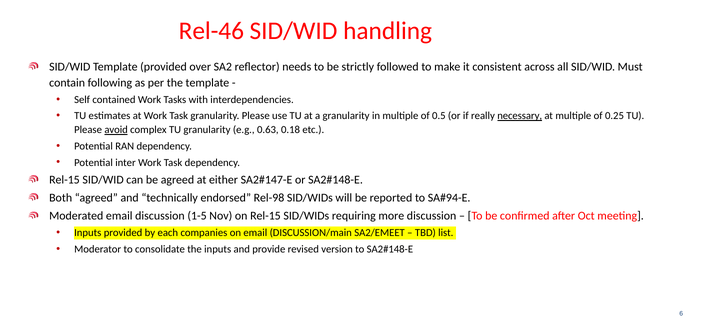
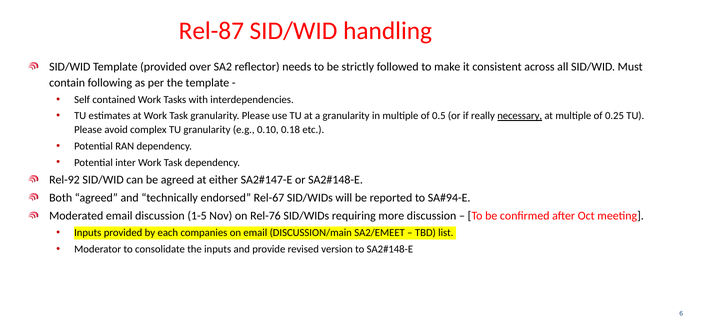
Rel-46: Rel-46 -> Rel-87 (211, 31)
avoid underline: present -> none (116, 130)
0.63: 0.63 -> 0.10 (268, 130)
Rel-15: Rel-15 -> Rel-92 (64, 180)
Rel-98: Rel-98 -> Rel-67 (269, 198)
on Rel-15: Rel-15 -> Rel-76 (265, 216)
